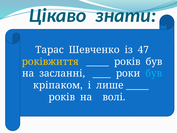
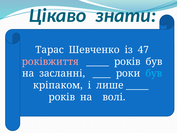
роківжиття colour: yellow -> pink (50, 62)
